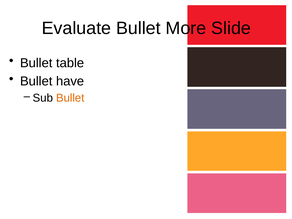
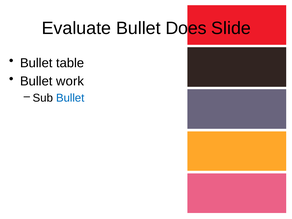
More: More -> Does (186, 28)
have: have -> work (70, 81)
Bullet colour: orange -> blue (70, 98)
